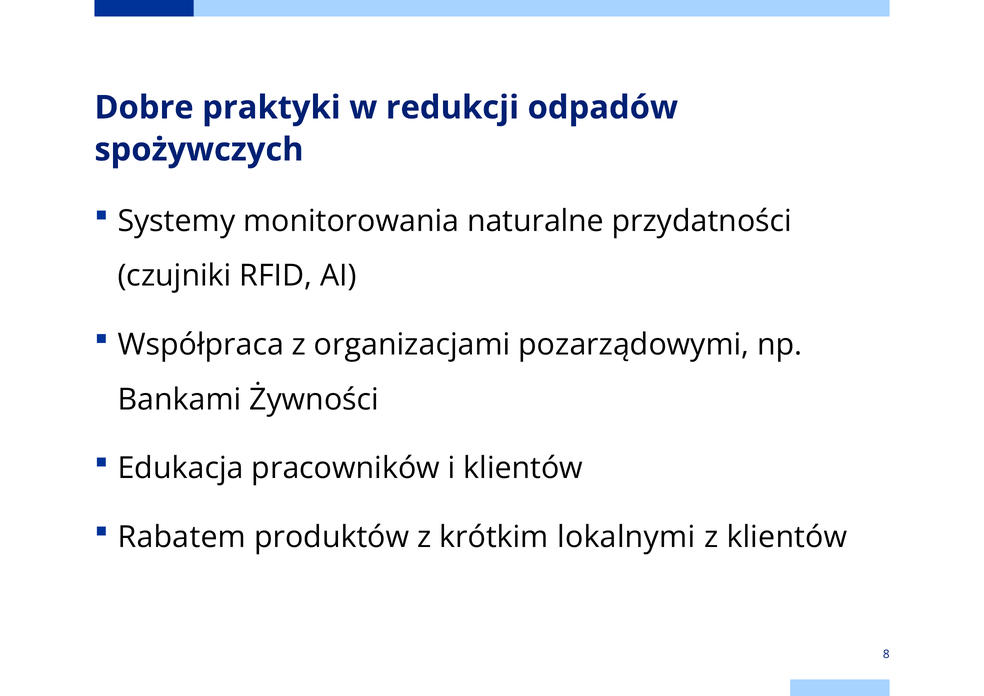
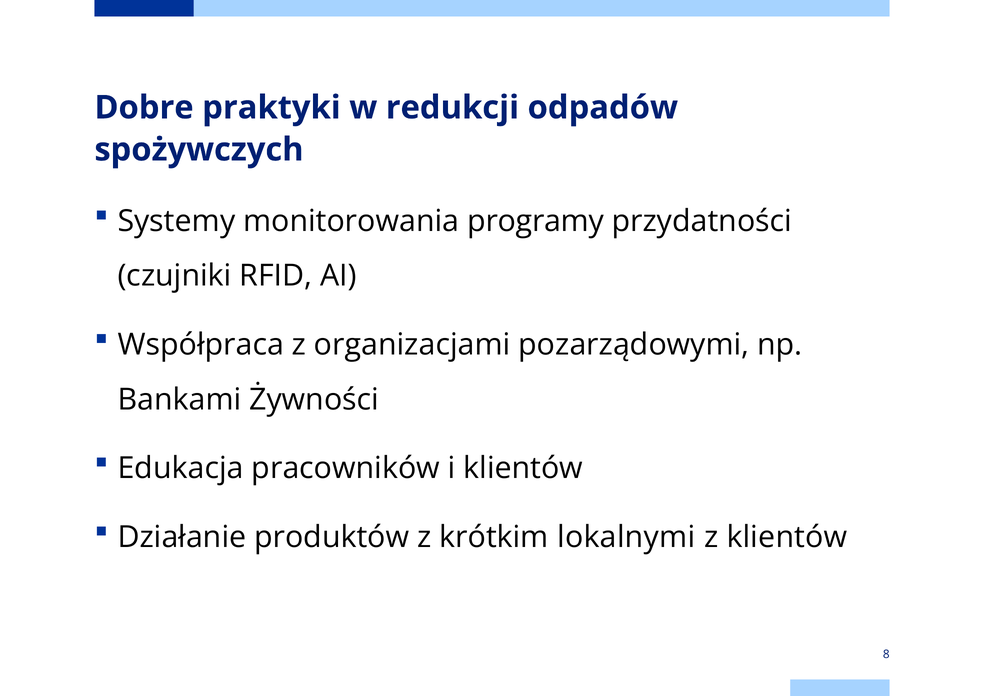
naturalne: naturalne -> programy (536, 221)
Rabatem: Rabatem -> Działanie (182, 537)
